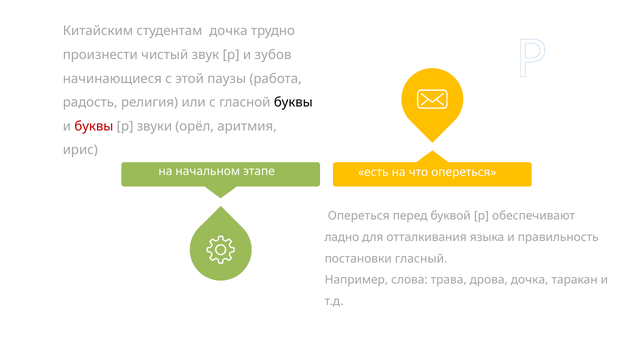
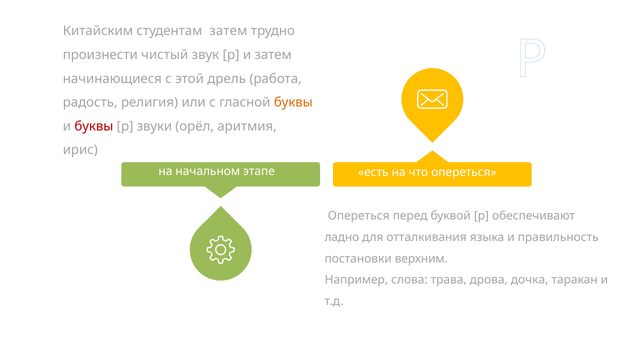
студентам дочка: дочка -> затем (228, 31)
и зубов: зубов -> затем (273, 55)
паузы: паузы -> дрель (227, 79)
буквы colour: black -> orange (293, 103)
гласный: гласный -> верхним (421, 259)
